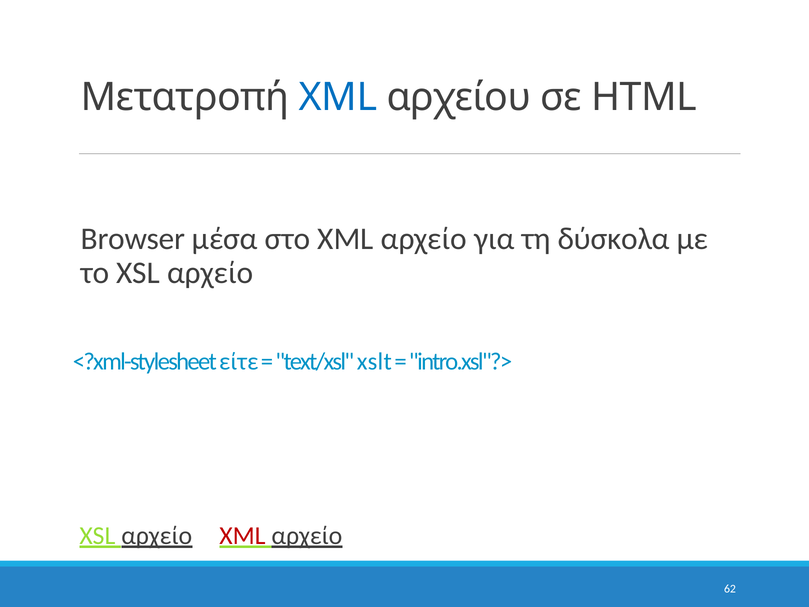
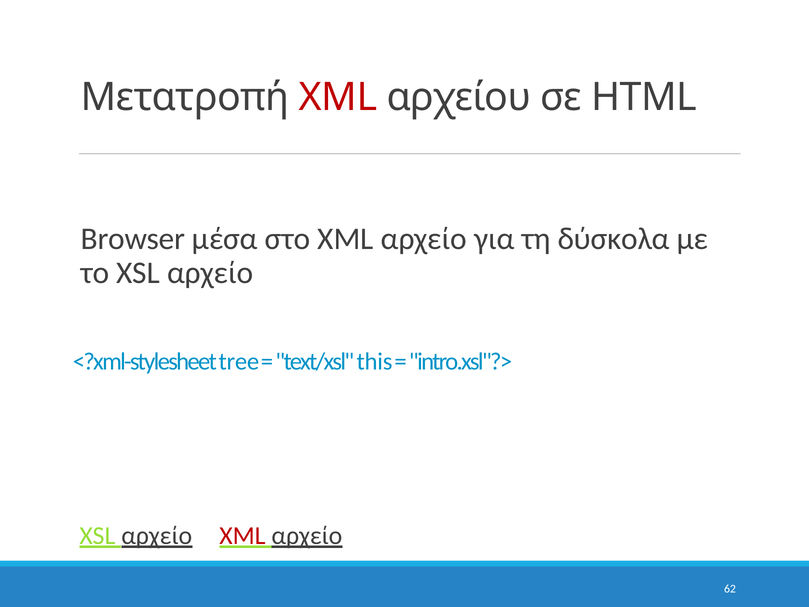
XML colour: blue -> red (338, 97)
είτε: είτε -> tree (239, 361)
xslt: xslt -> this (374, 361)
